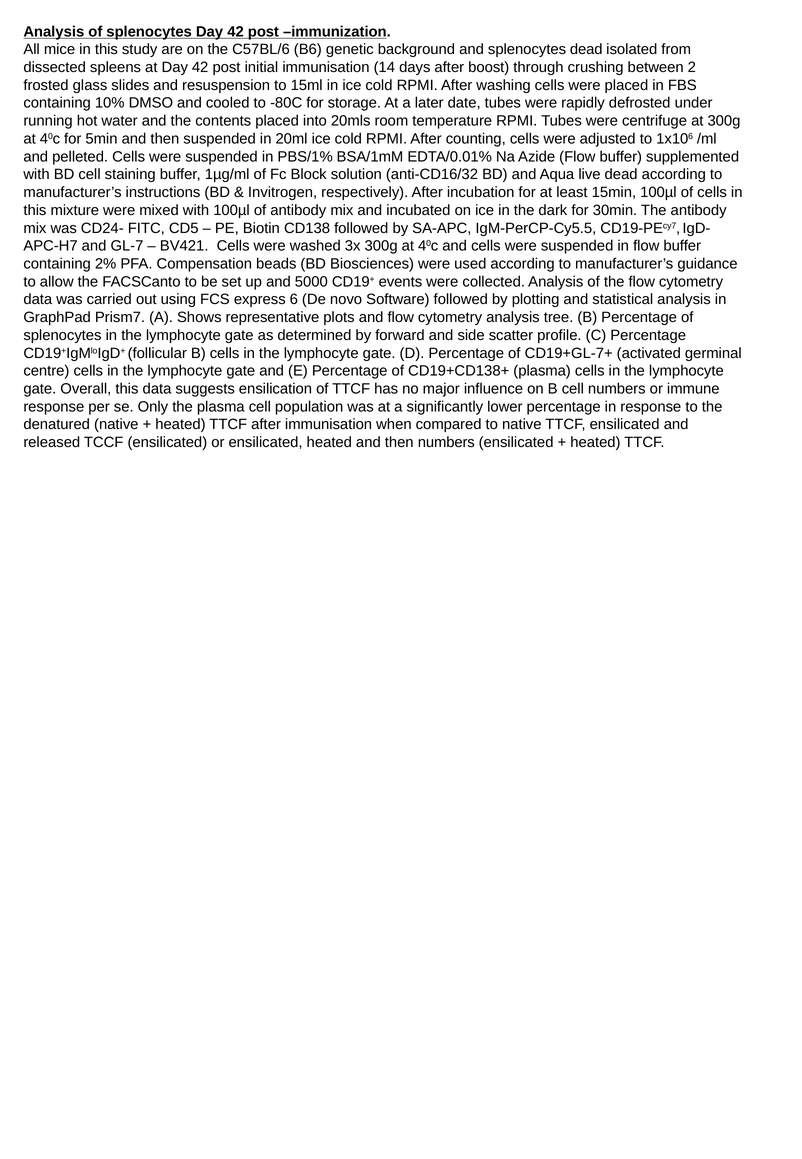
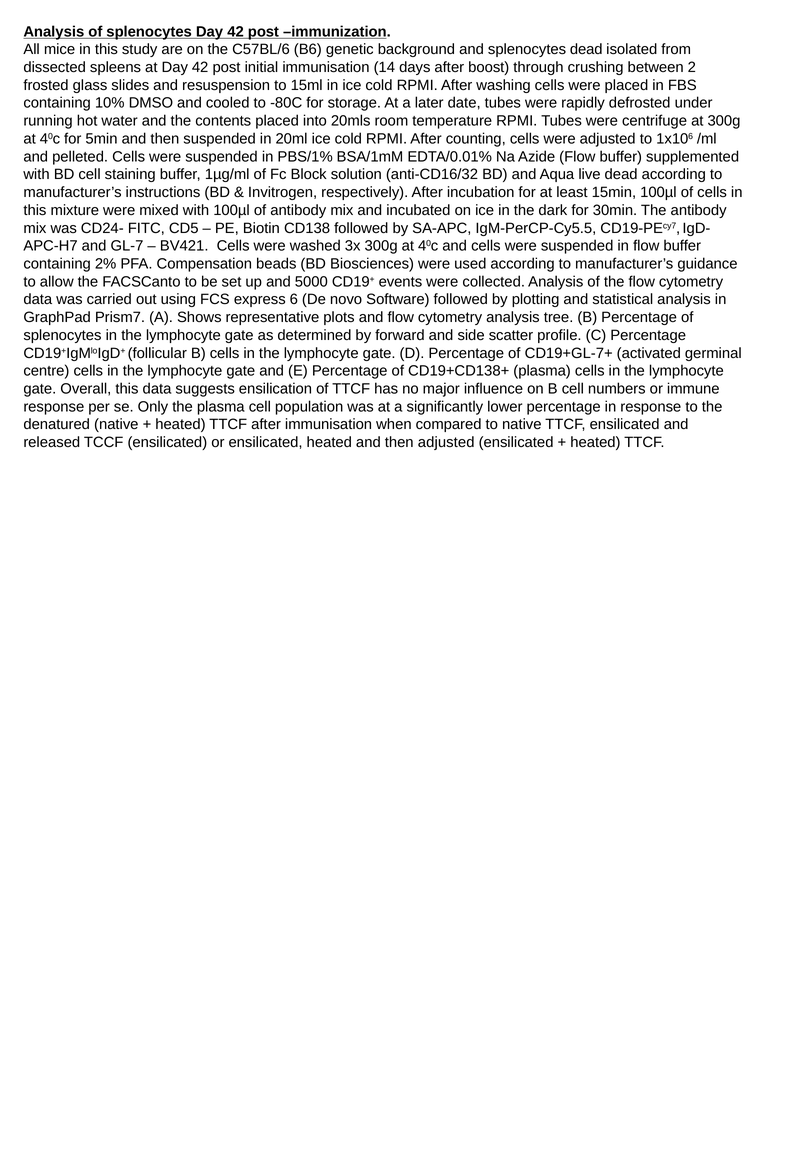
then numbers: numbers -> adjusted (446, 442)
